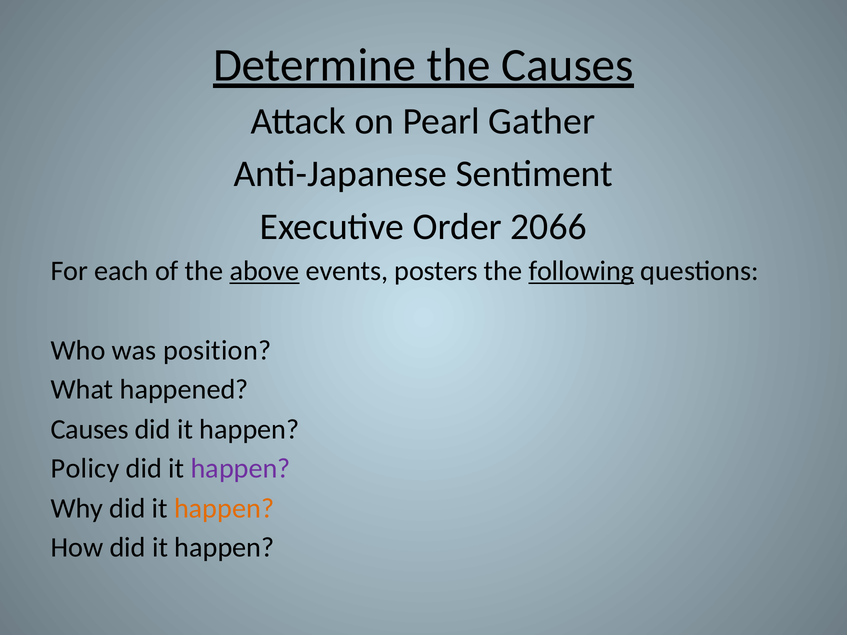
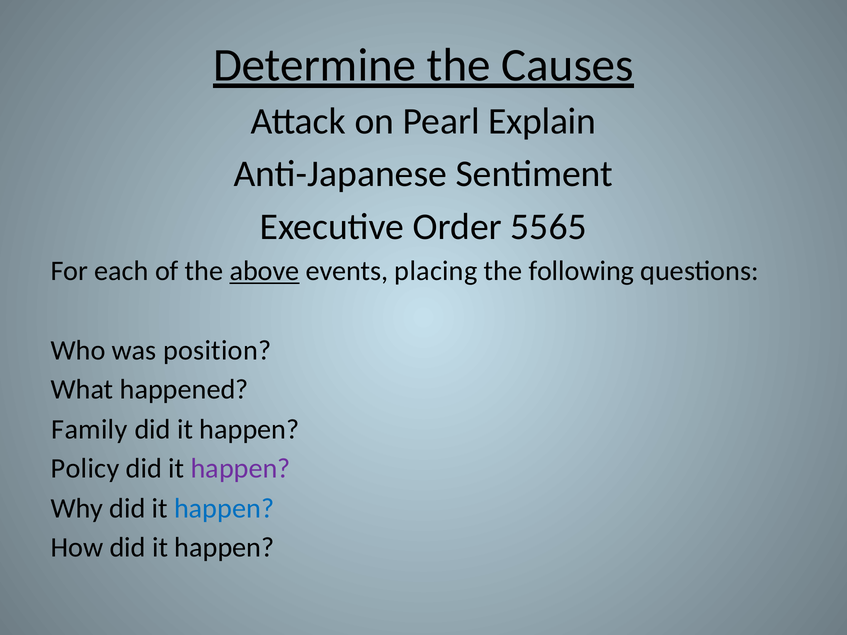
Gather: Gather -> Explain (542, 121)
2066: 2066 -> 5565 (549, 227)
posters: posters -> placing (436, 271)
following underline: present -> none (581, 271)
Causes: Causes -> Family (89, 429)
happen colour: orange -> blue (224, 508)
